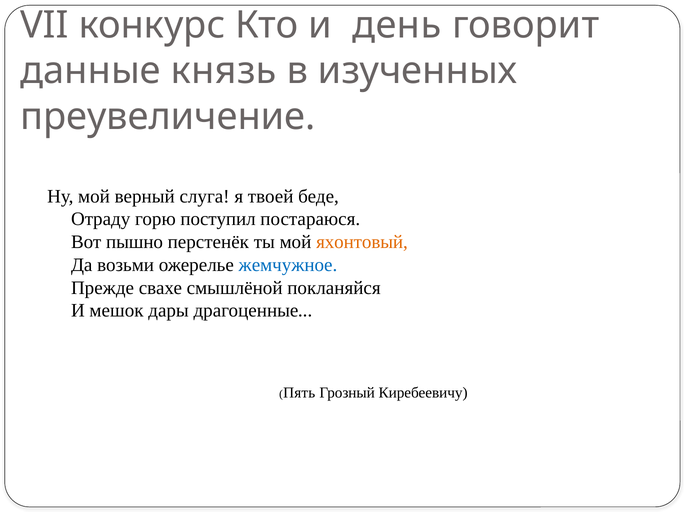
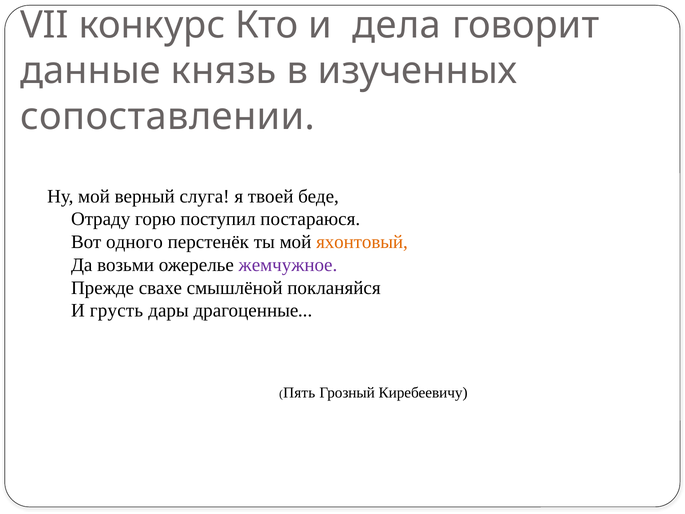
день: день -> дела (397, 25)
преувеличение: преувеличение -> сопоставлении (168, 117)
пышно: пышно -> одного (134, 242)
жемчужное colour: blue -> purple (288, 265)
мешок: мешок -> грусть (116, 310)
